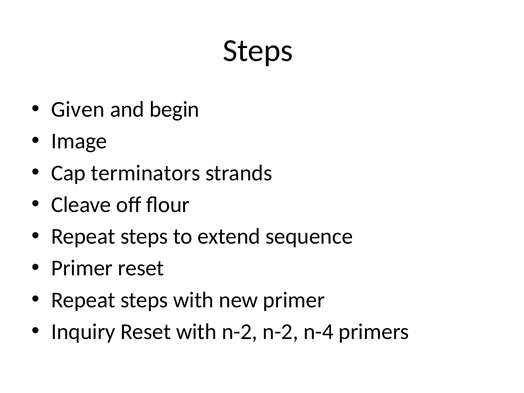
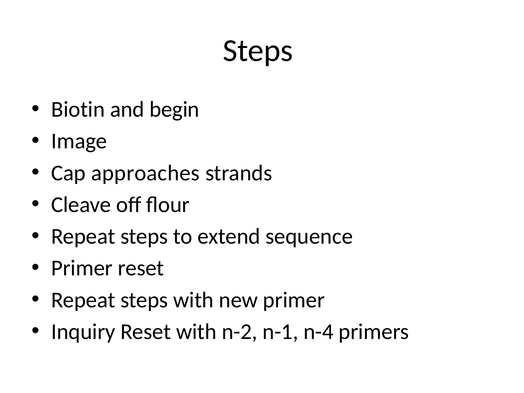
Given: Given -> Biotin (78, 109)
terminators: terminators -> approaches (145, 173)
n-2 n-2: n-2 -> n-1 (280, 332)
